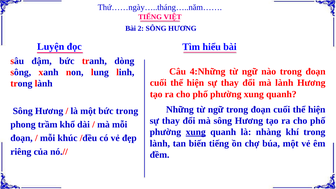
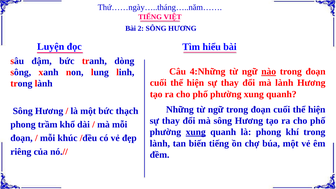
nào underline: none -> present (269, 71)
bức trong: trong -> thạch (127, 111)
là nhàng: nhàng -> phong (268, 132)
